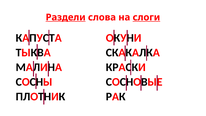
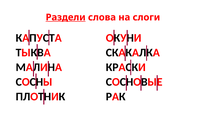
слоги underline: present -> none (146, 17)
